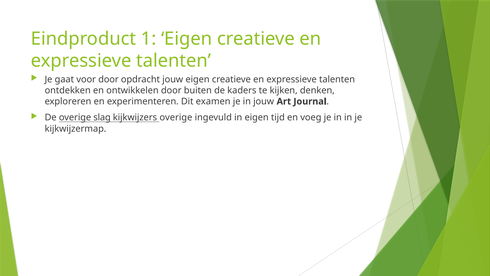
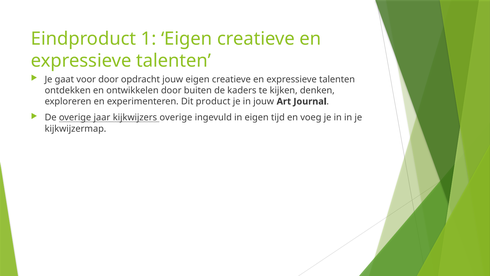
examen: examen -> product (213, 101)
slag: slag -> jaar (102, 117)
